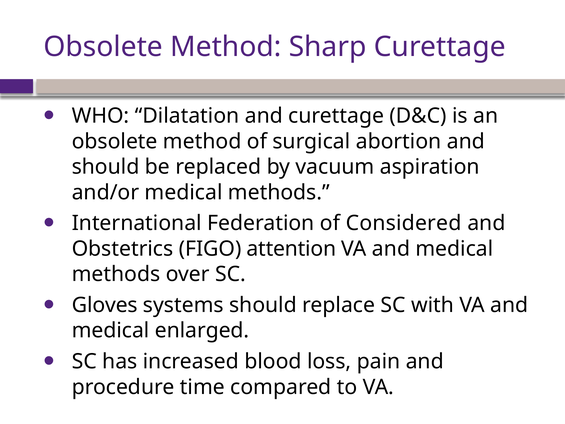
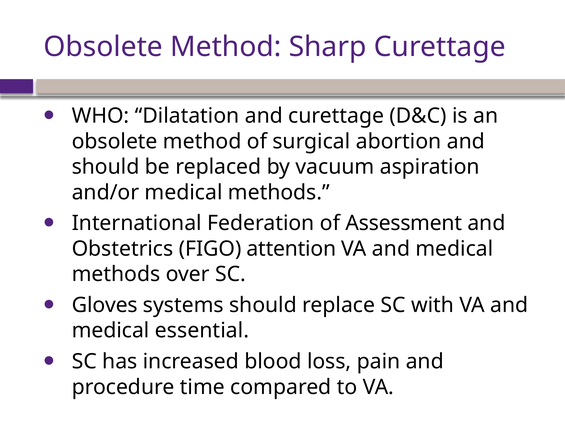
Considered: Considered -> Assessment (404, 223)
enlarged: enlarged -> essential (202, 330)
